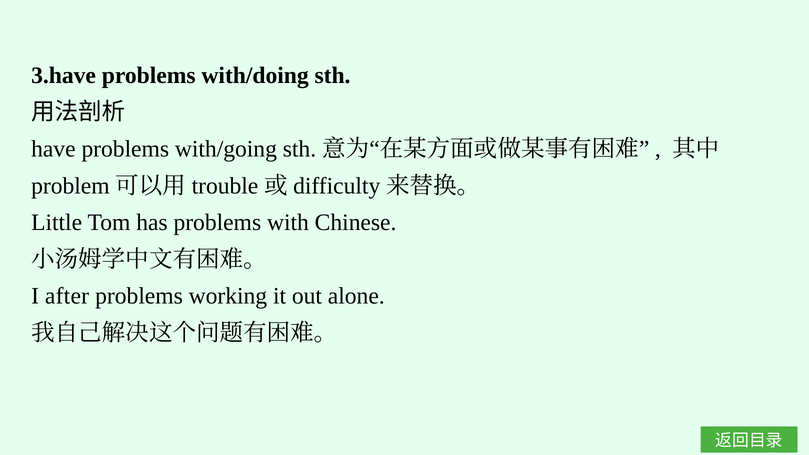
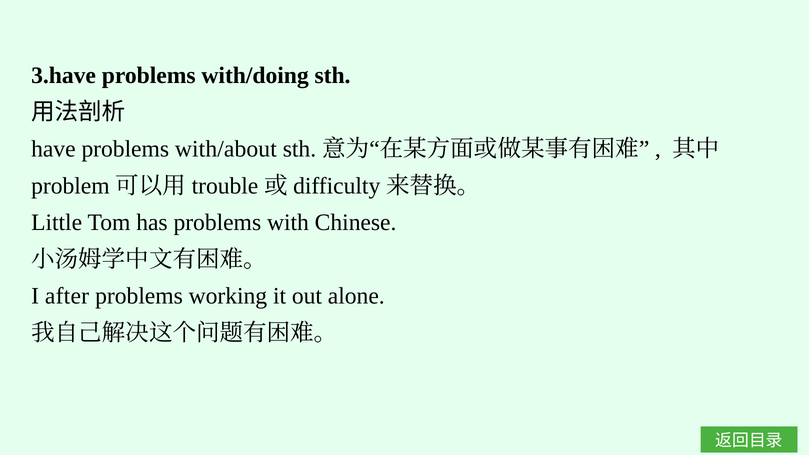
with/going: with/going -> with/about (226, 149)
